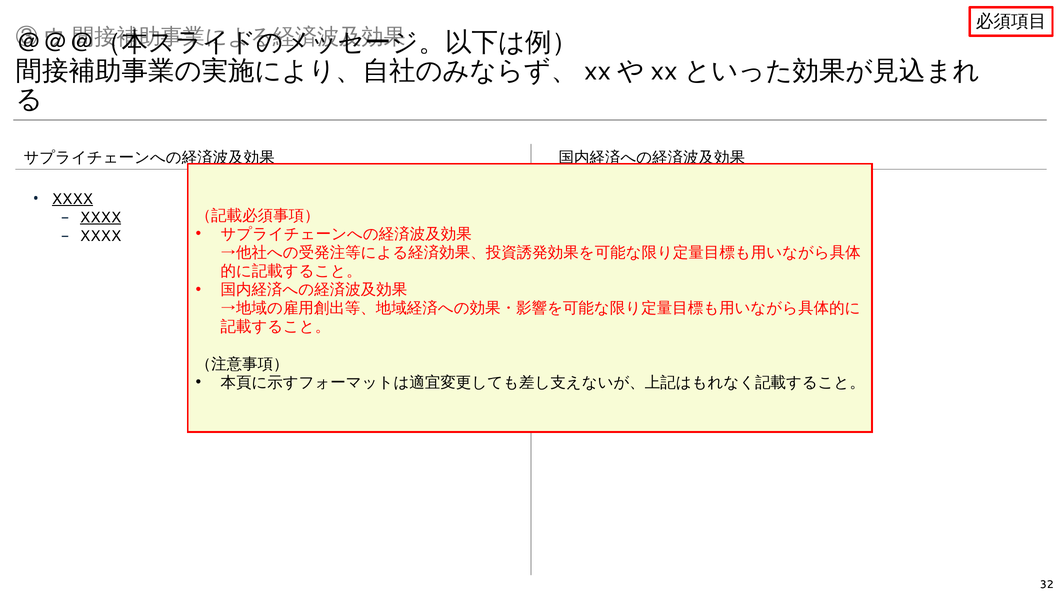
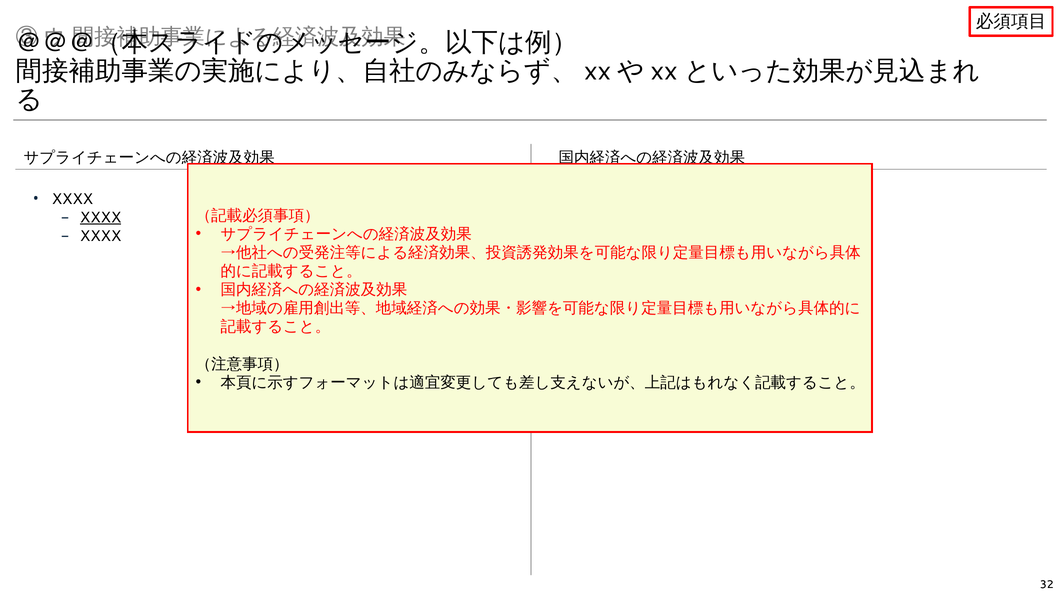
XXXX underline: present -> none (72, 199)
